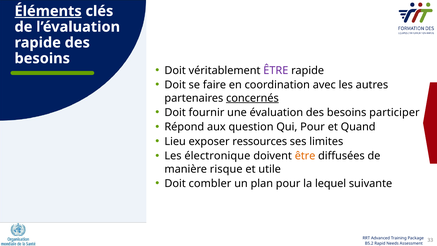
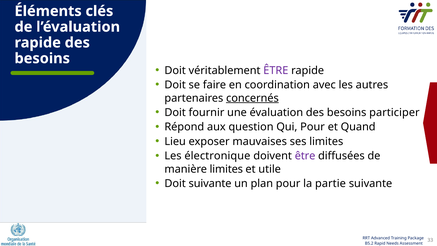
Éléments underline: present -> none (48, 11)
ressources: ressources -> mauvaises (260, 141)
être colour: orange -> purple (305, 156)
manière risque: risque -> limites (226, 169)
Doit combler: combler -> suivante (210, 183)
lequel: lequel -> partie (330, 183)
